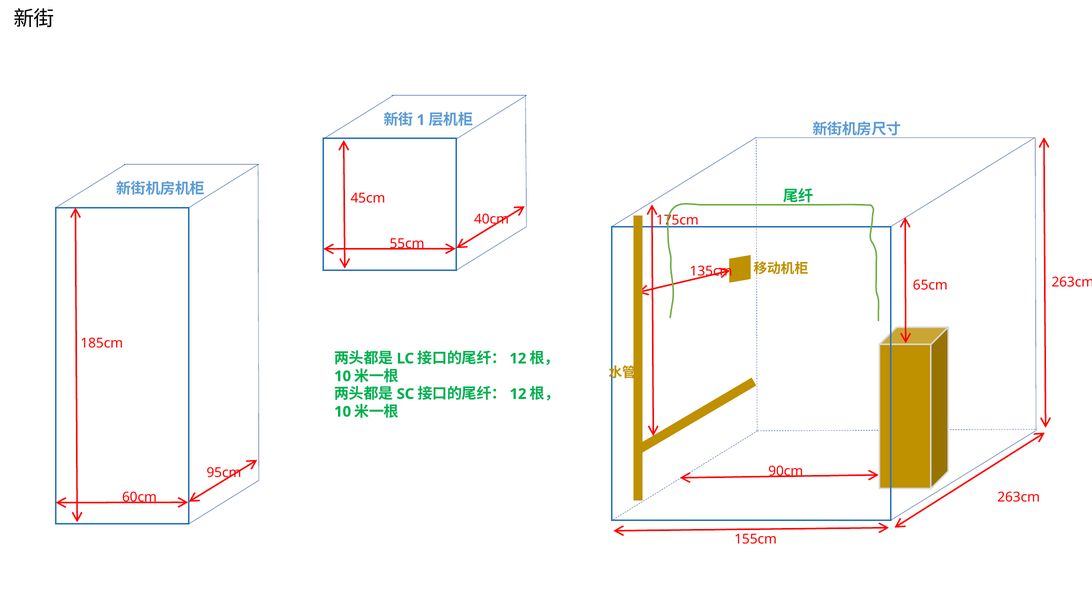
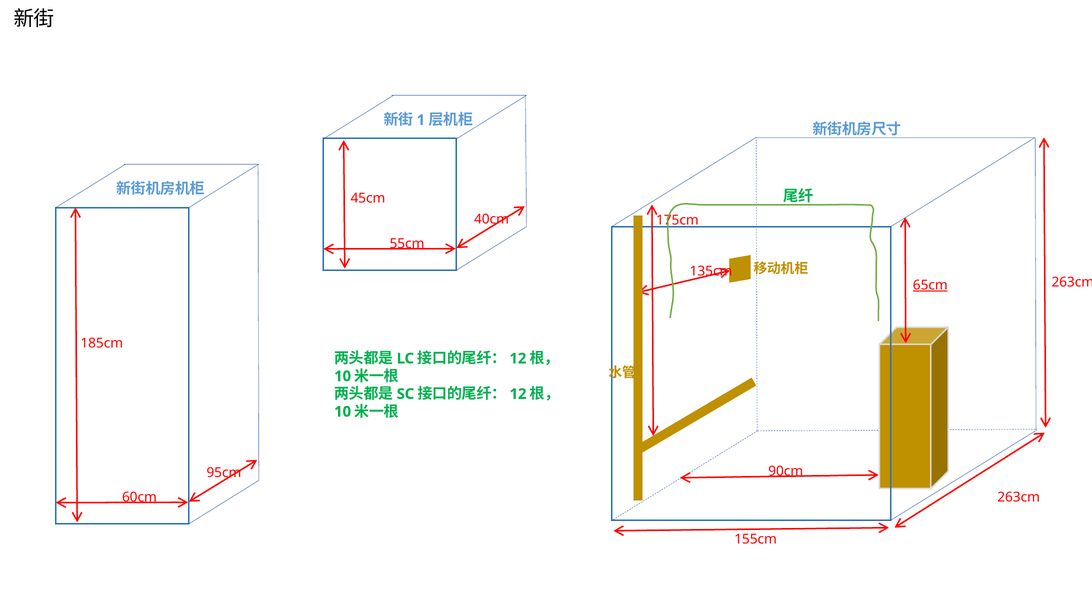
65cm underline: none -> present (930, 285)
